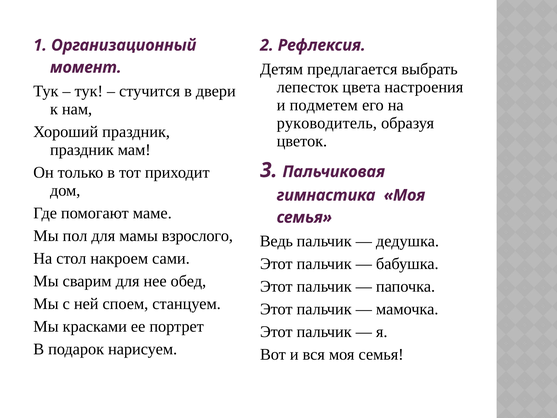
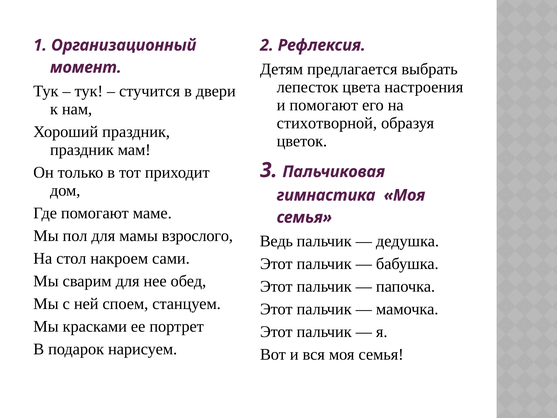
и подметем: подметем -> помогают (324, 105)
руководитель: руководитель -> стихотворной (327, 123)
